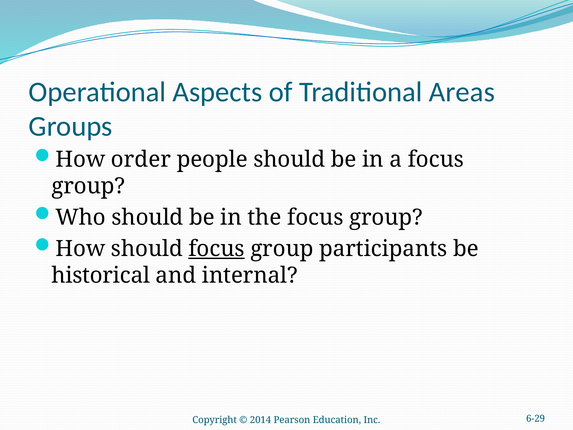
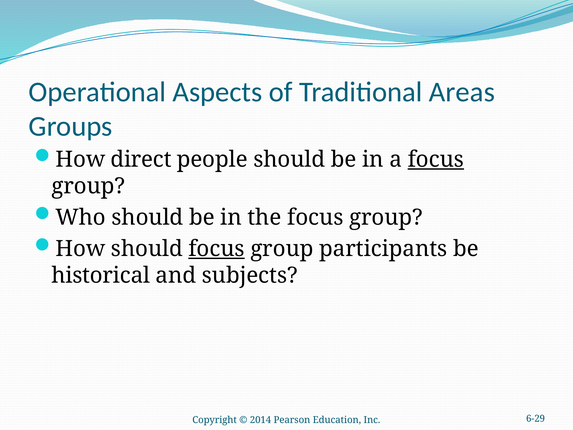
order: order -> direct (141, 159)
focus underline: none -> present (436, 159)
internal: internal -> subjects (250, 275)
